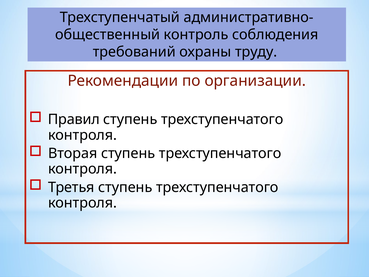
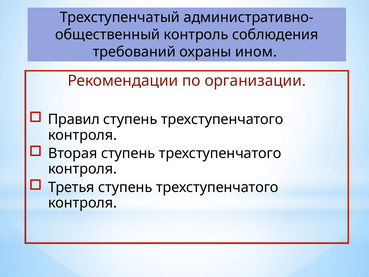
труду: труду -> ином (256, 52)
